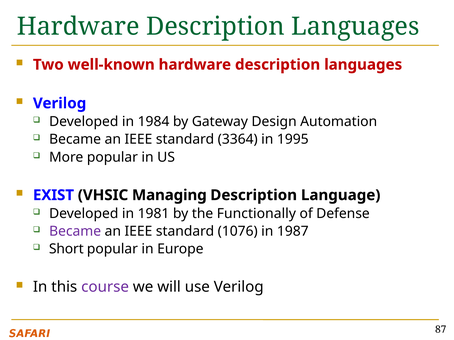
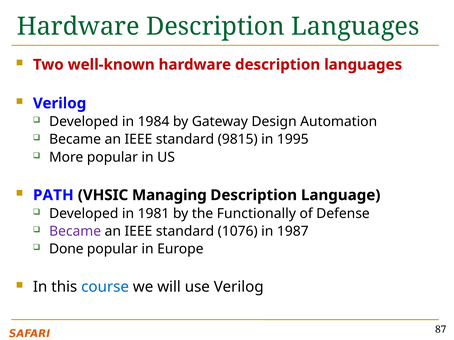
3364: 3364 -> 9815 (238, 140)
EXIST: EXIST -> PATH (53, 195)
Short: Short -> Done (66, 249)
course colour: purple -> blue (105, 287)
